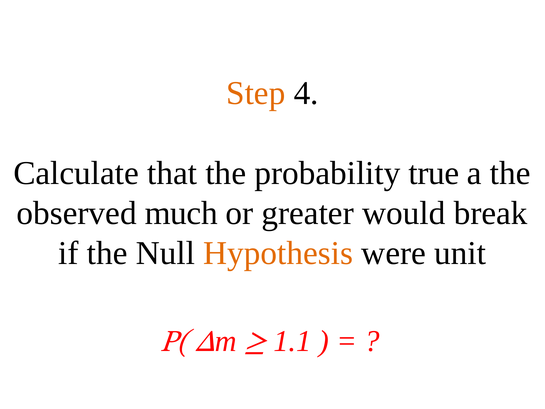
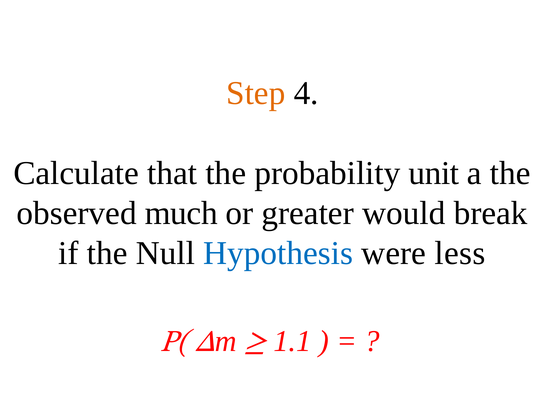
true: true -> unit (434, 173)
Hypothesis colour: orange -> blue (278, 253)
unit: unit -> less (460, 253)
